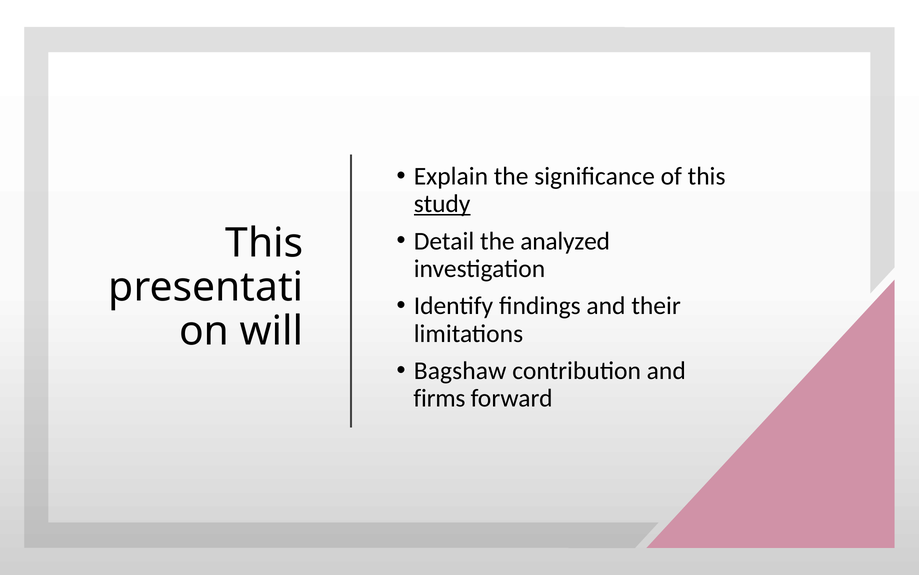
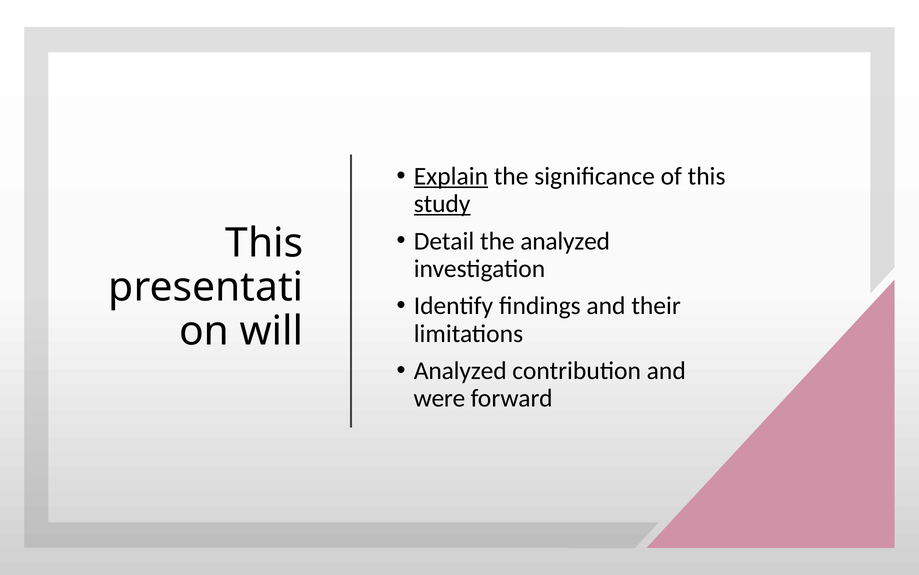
Explain underline: none -> present (451, 176)
Bagshaw: Bagshaw -> Analyzed (460, 370)
firms: firms -> were (439, 398)
